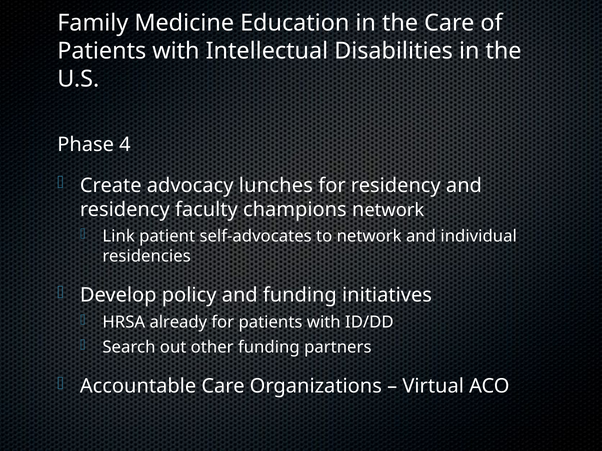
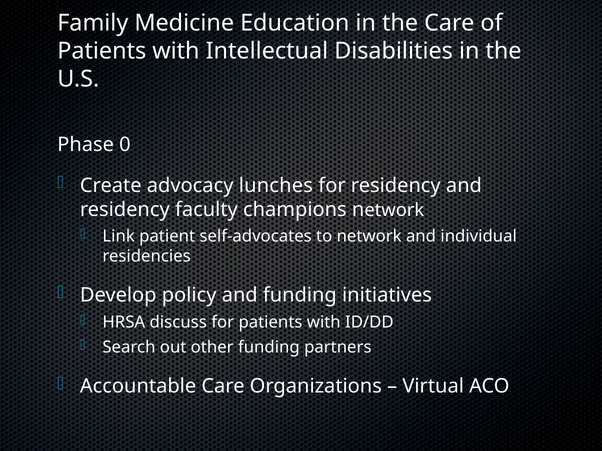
4: 4 -> 0 (125, 145)
already: already -> discuss (178, 323)
